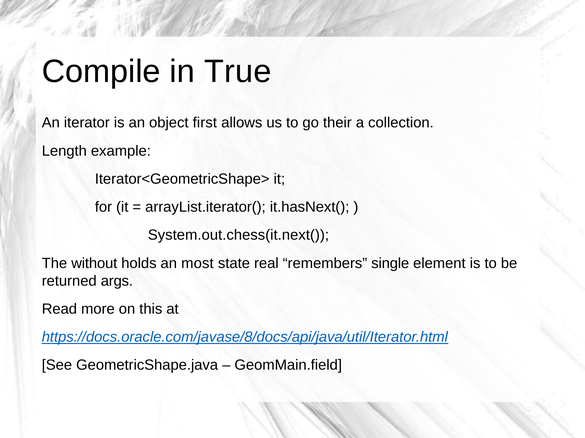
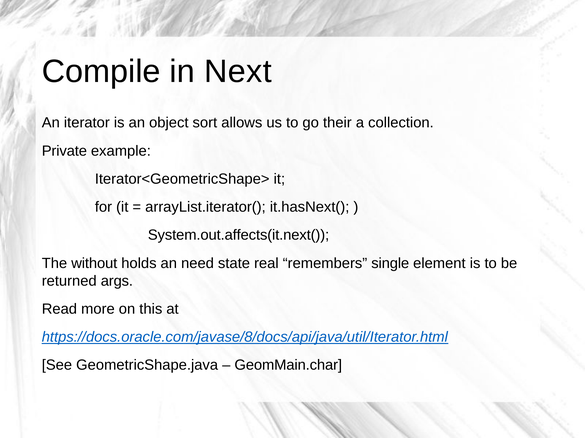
True: True -> Next (238, 72)
first: first -> sort (205, 123)
Length: Length -> Private (64, 151)
System.out.chess(it.next(: System.out.chess(it.next( -> System.out.affects(it.next( (239, 235)
most: most -> need (198, 264)
GeomMain.field: GeomMain.field -> GeomMain.char (288, 366)
